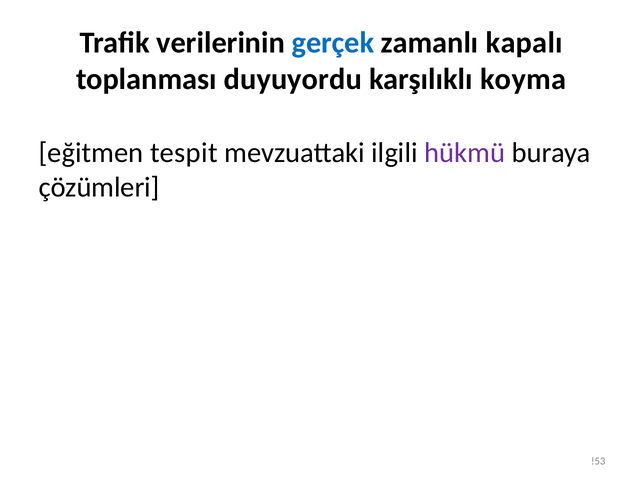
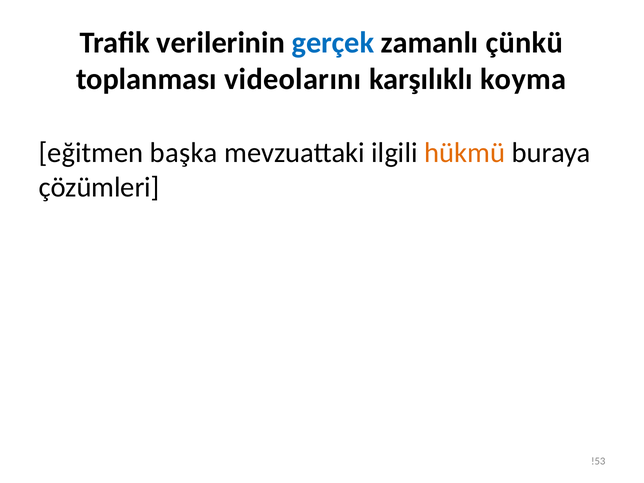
kapalı: kapalı -> çünkü (524, 43)
duyuyordu: duyuyordu -> videolarını (293, 79)
tespit: tespit -> başka (184, 153)
hükmü colour: purple -> orange (465, 153)
